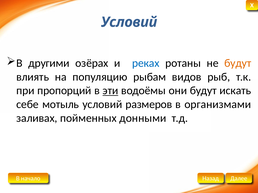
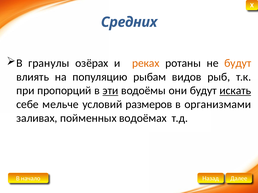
Условий: Условий -> Средних (129, 22)
другими: другими -> гранулы (49, 63)
реках colour: blue -> orange (146, 63)
искать underline: none -> present (235, 91)
мотыль: мотыль -> мельче (60, 105)
донными: донными -> водоёмах (143, 118)
